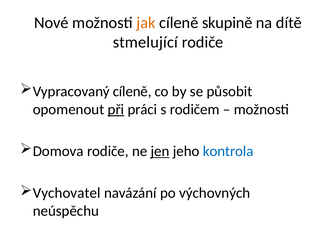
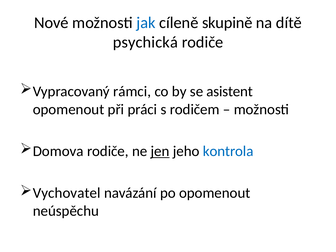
jak colour: orange -> blue (146, 23)
stmelující: stmelující -> psychická (145, 42)
Vypracovaný cíleně: cíleně -> rámci (132, 91)
působit: působit -> asistent (230, 91)
při underline: present -> none (116, 109)
po výchovných: výchovných -> opomenout (215, 193)
